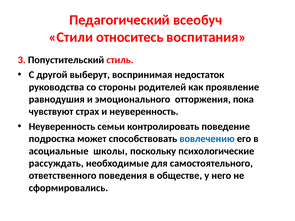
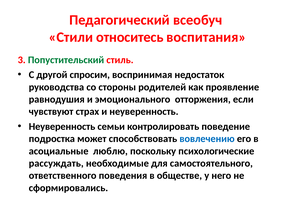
Попустительский colour: black -> green (66, 60)
выберут: выберут -> спросим (90, 75)
пока: пока -> если (243, 99)
школы: школы -> люблю (110, 151)
